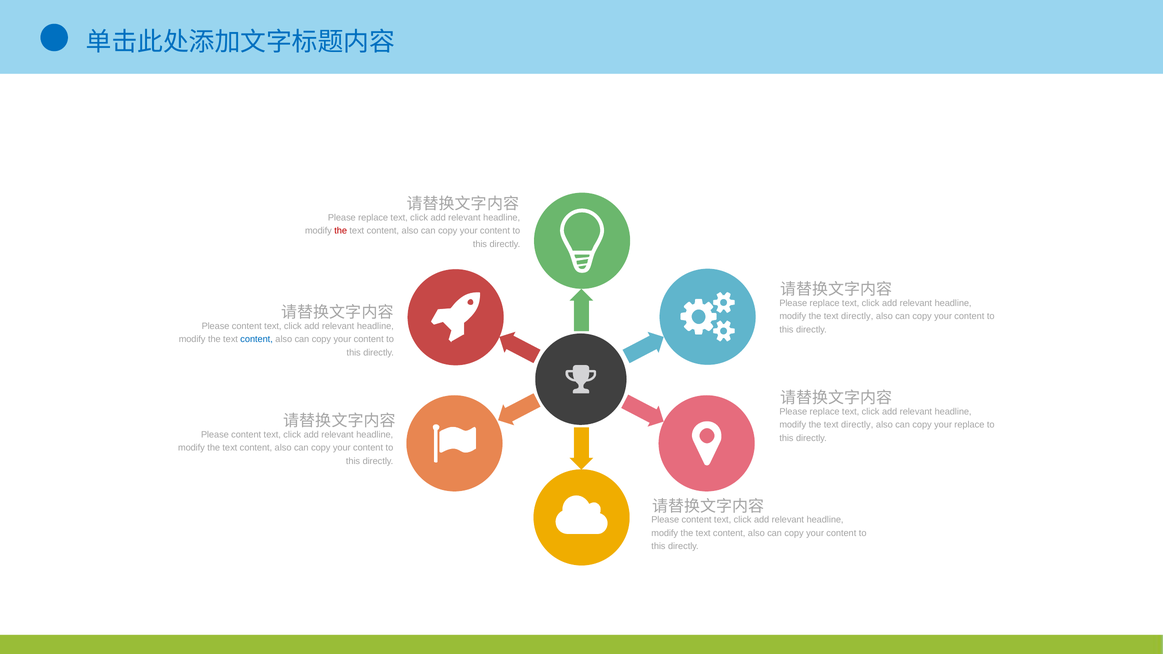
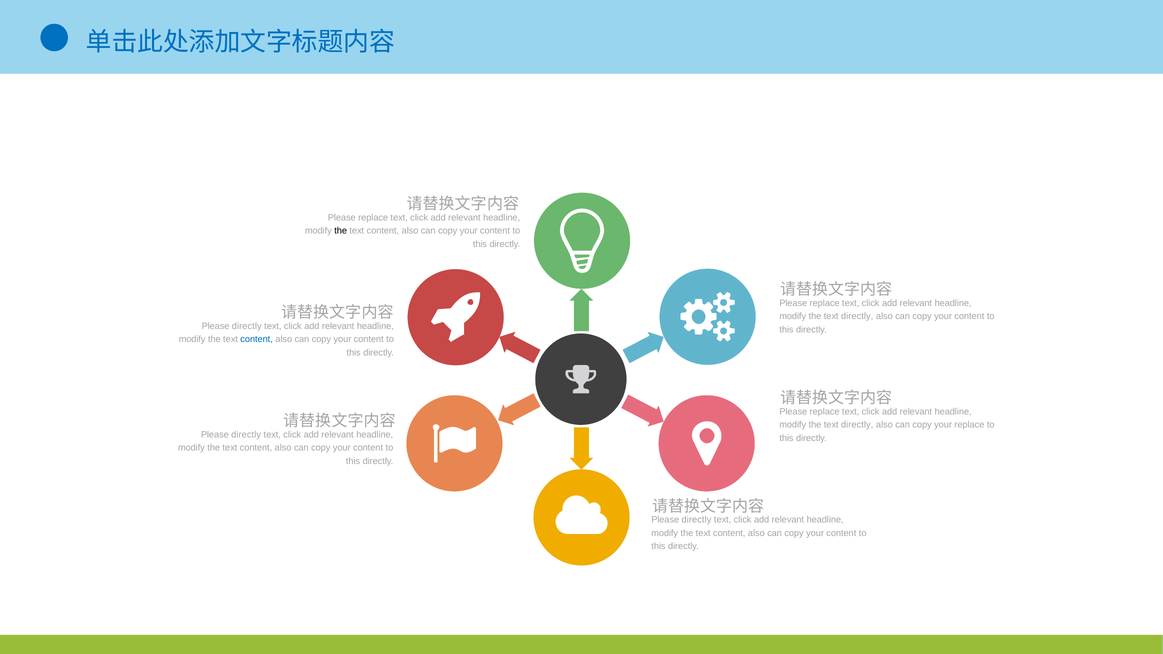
the colour: red -> black (341, 231)
content: content -> directly (247, 326)
content: content -> directly (246, 435)
content: content -> directly (696, 520)
